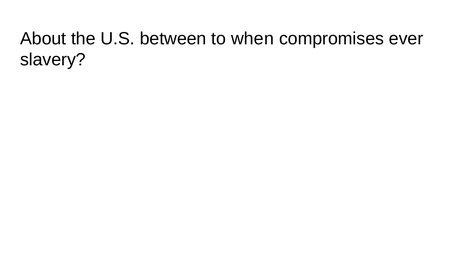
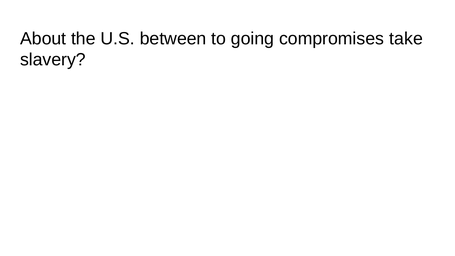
when: when -> going (253, 39)
ever: ever -> take (406, 39)
